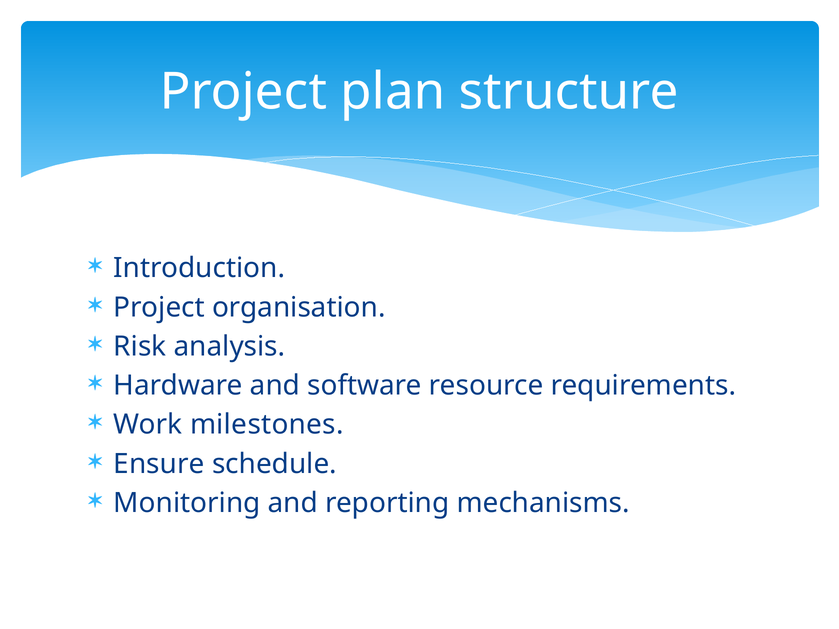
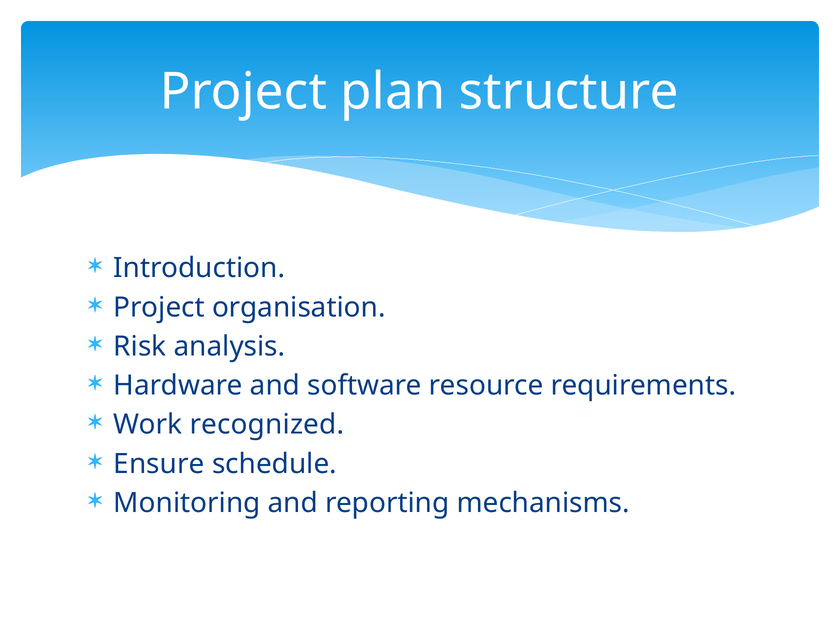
milestones: milestones -> recognized (267, 425)
